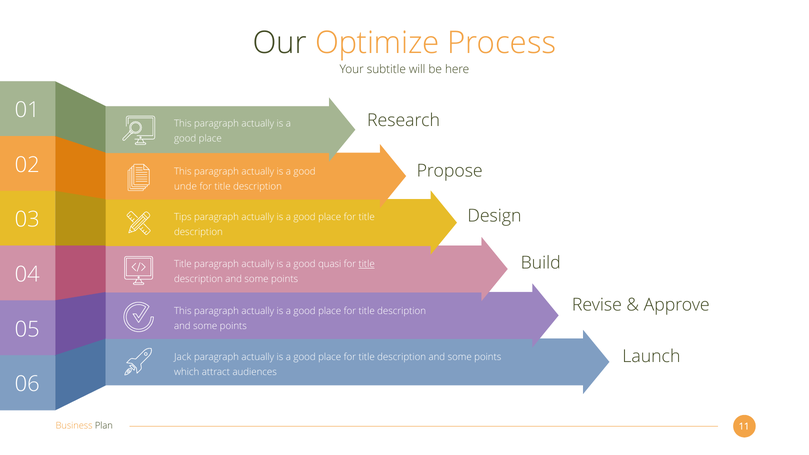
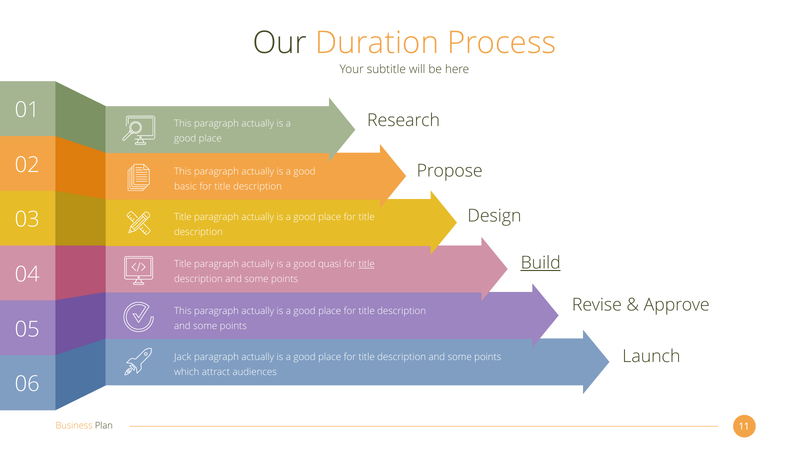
Optimize: Optimize -> Duration (377, 43)
unde: unde -> basic (185, 187)
Tips: Tips -> Title (183, 217)
Build underline: none -> present (541, 263)
